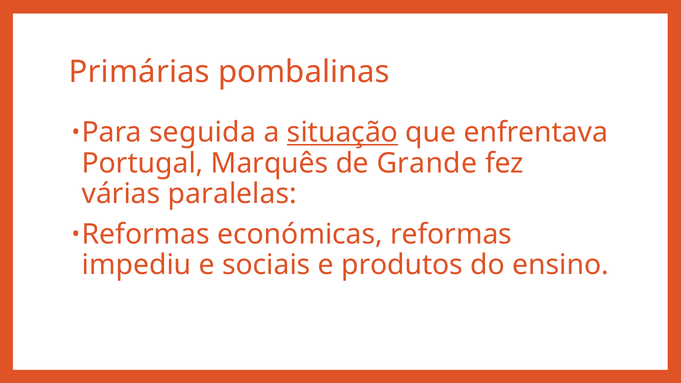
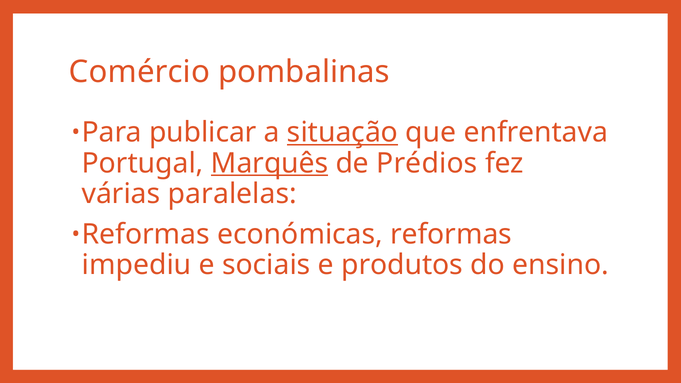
Primárias: Primárias -> Comércio (139, 72)
seguida: seguida -> publicar (203, 133)
Marquês underline: none -> present (270, 163)
Grande: Grande -> Prédios (427, 163)
